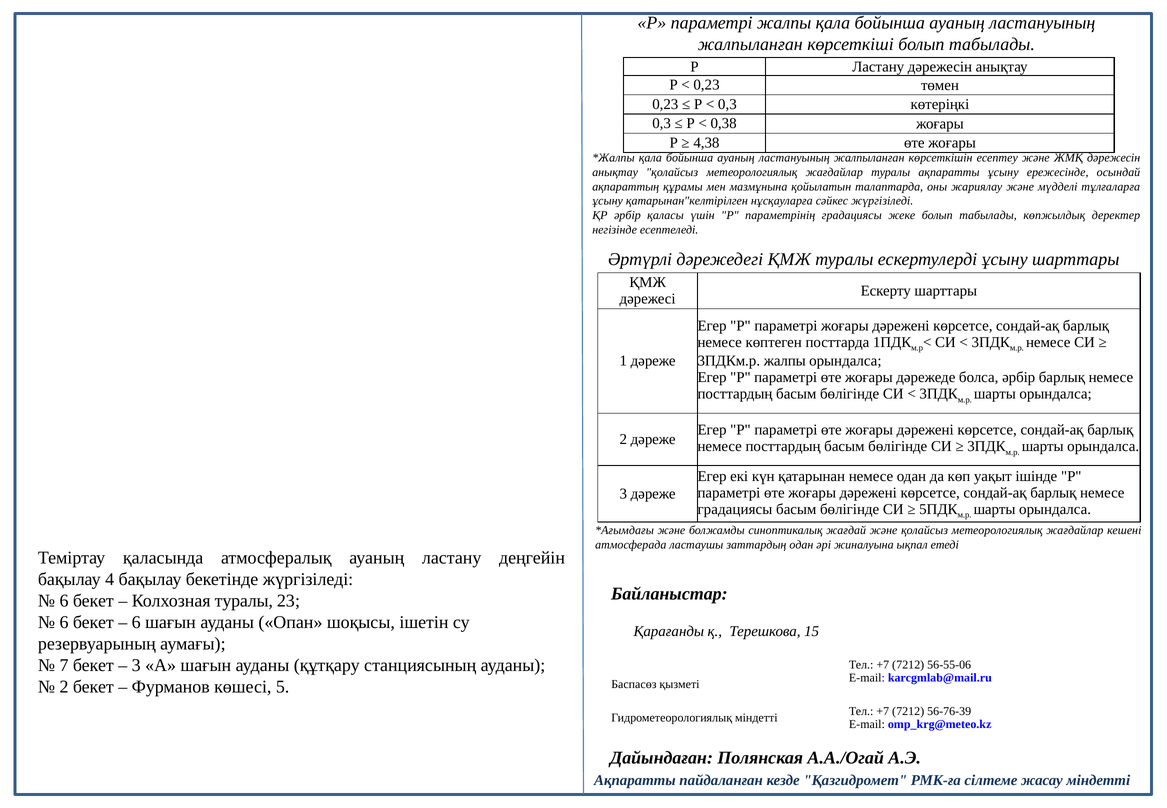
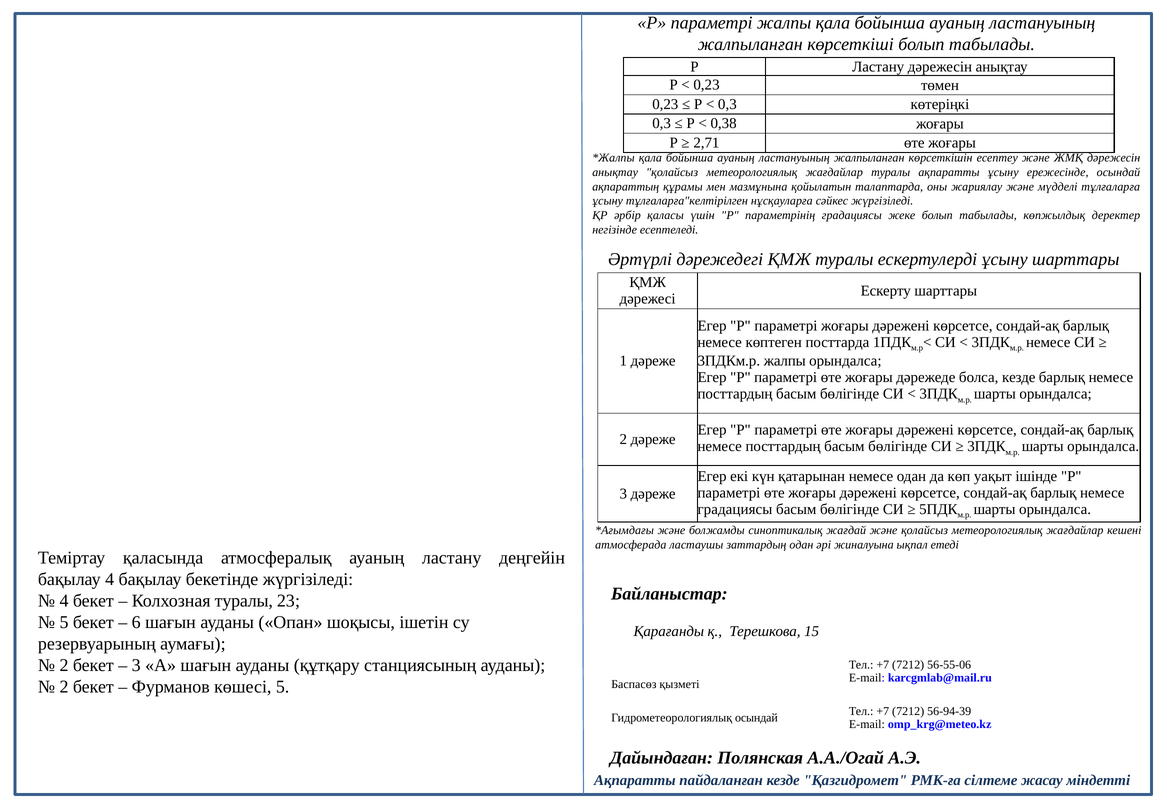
4,38: 4,38 -> 2,71 (706, 143)
қатарынан"келтірілген: қатарынан"келтірілген -> тұлғаларға"келтірілген (687, 201)
болса әрбір: әрбір -> кезде (1019, 377)
6: 6 -> 4 (64, 601)
6: 6 -> 5 (64, 622)
7: 7 -> 2 (64, 665)
56-76-39: 56-76-39 -> 56-94-39 (949, 711)
Гидрометеорологиялық міндетті: міндетті -> осындай (756, 718)
